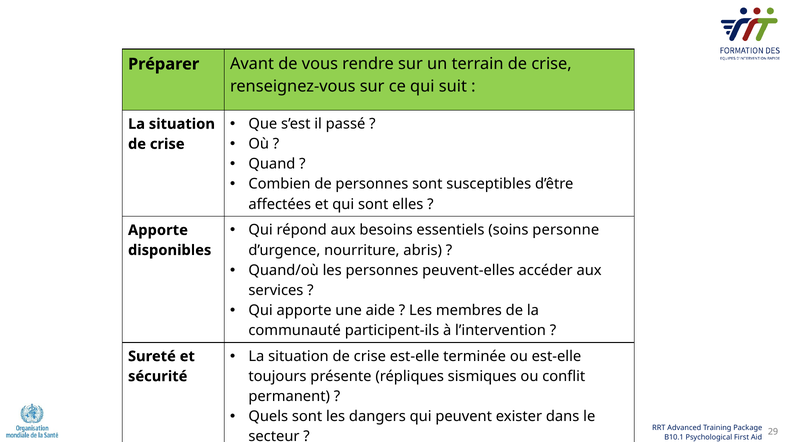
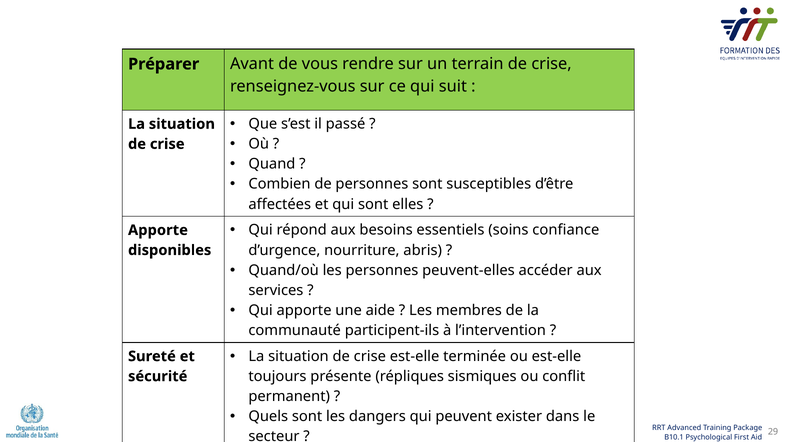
personne: personne -> confiance (566, 230)
